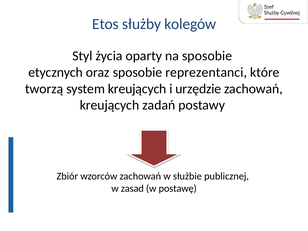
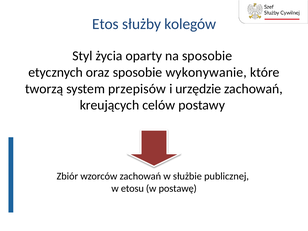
reprezentanci: reprezentanci -> wykonywanie (206, 72)
system kreujących: kreujących -> przepisów (137, 89)
zadań: zadań -> celów (159, 105)
zasad: zasad -> etosu (132, 189)
